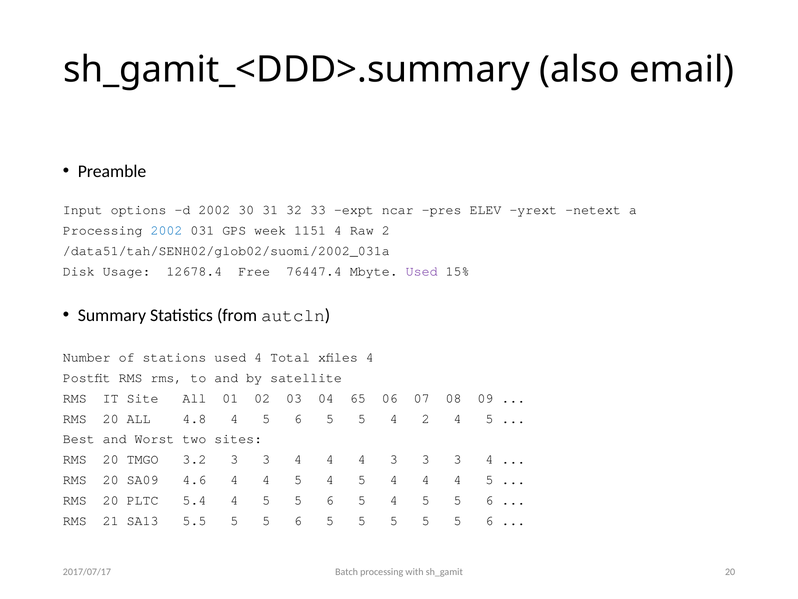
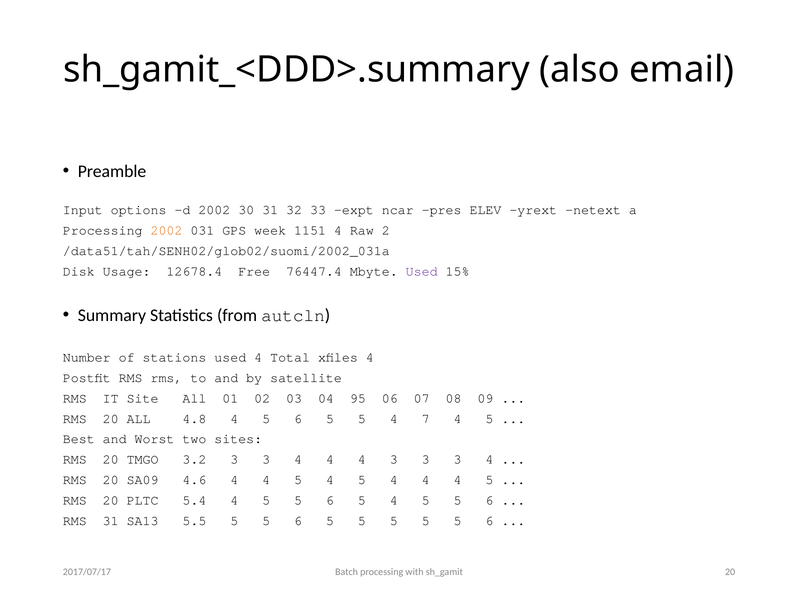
2002 colour: blue -> orange (166, 230)
65: 65 -> 95 (358, 398)
4 2: 2 -> 7 (426, 418)
RMS 21: 21 -> 31 (111, 520)
